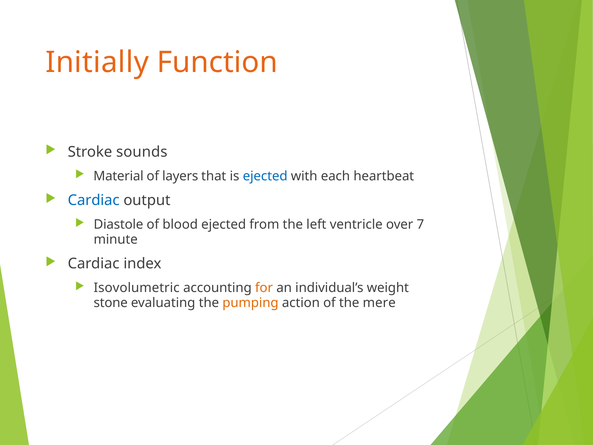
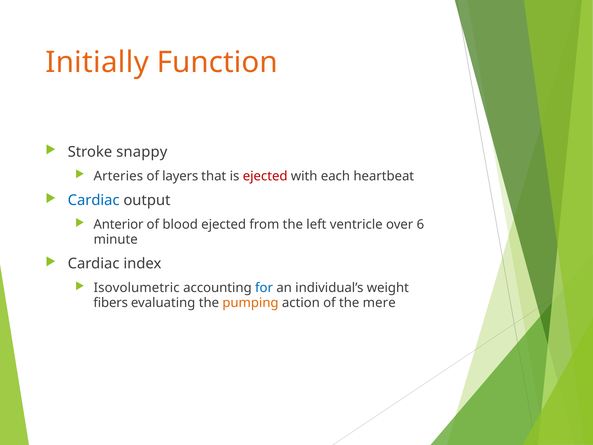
sounds: sounds -> snappy (142, 152)
Material: Material -> Arteries (118, 176)
ejected colour: blue -> red (265, 176)
Diastole: Diastole -> Anterior (118, 224)
7: 7 -> 6 (420, 224)
for colour: orange -> blue (264, 288)
stone: stone -> fibers (111, 303)
